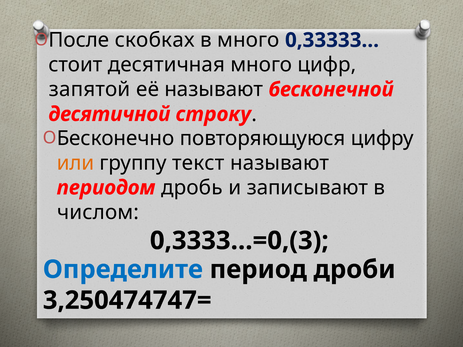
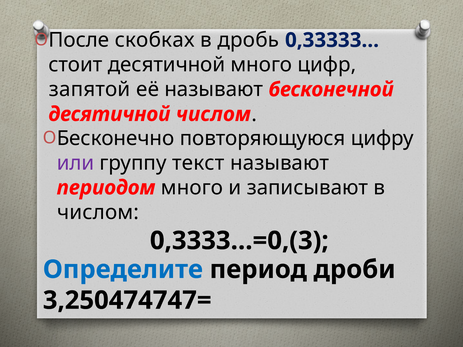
в много: много -> дробь (248, 40)
стоит десятичная: десятичная -> десятичной (167, 65)
десятичной строку: строку -> числом (213, 114)
или colour: orange -> purple (75, 163)
периодом дробь: дробь -> много (192, 188)
